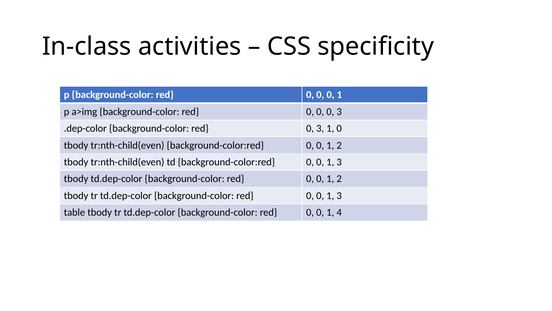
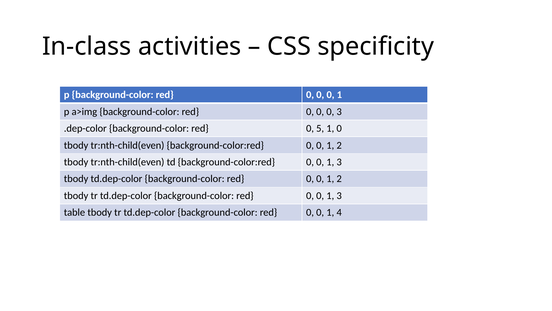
red 0 3: 3 -> 5 (320, 128)
